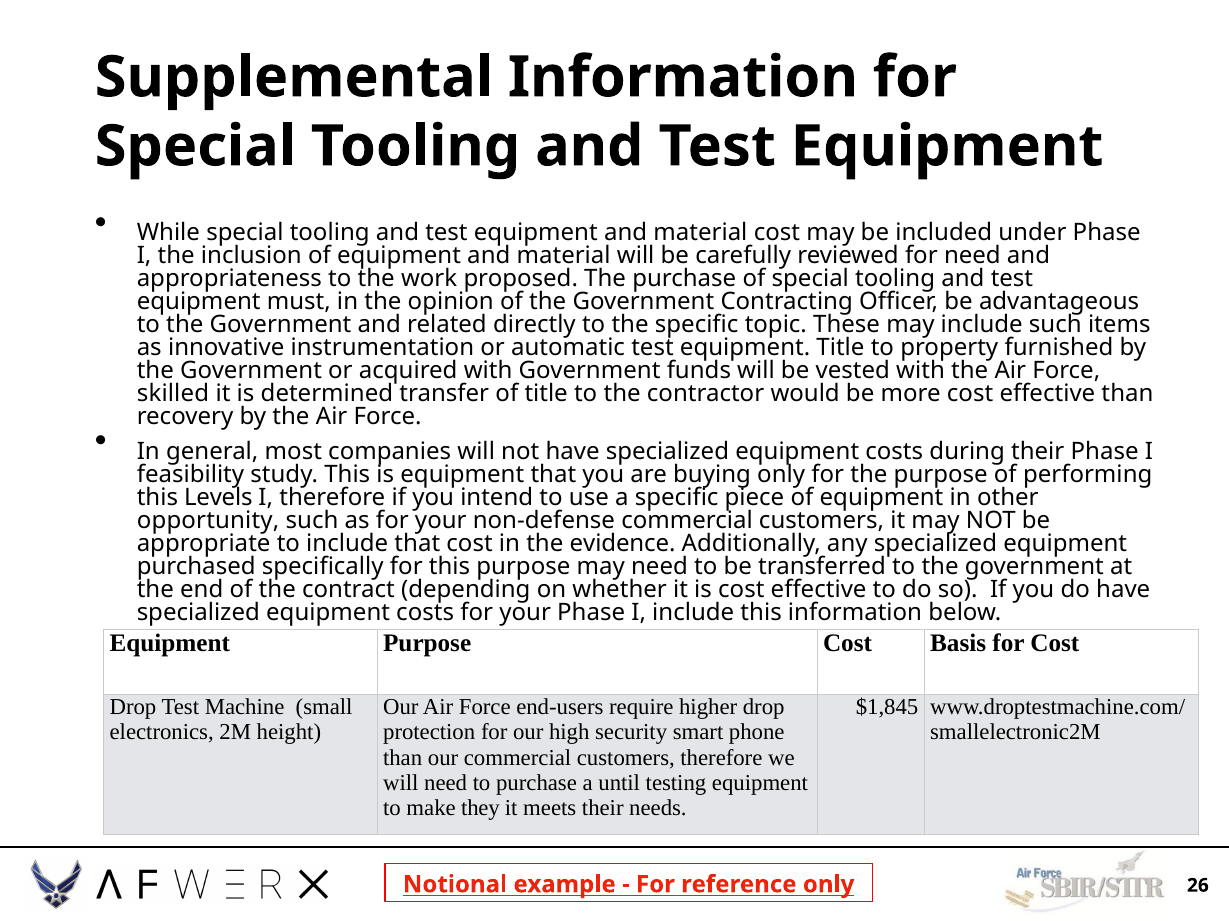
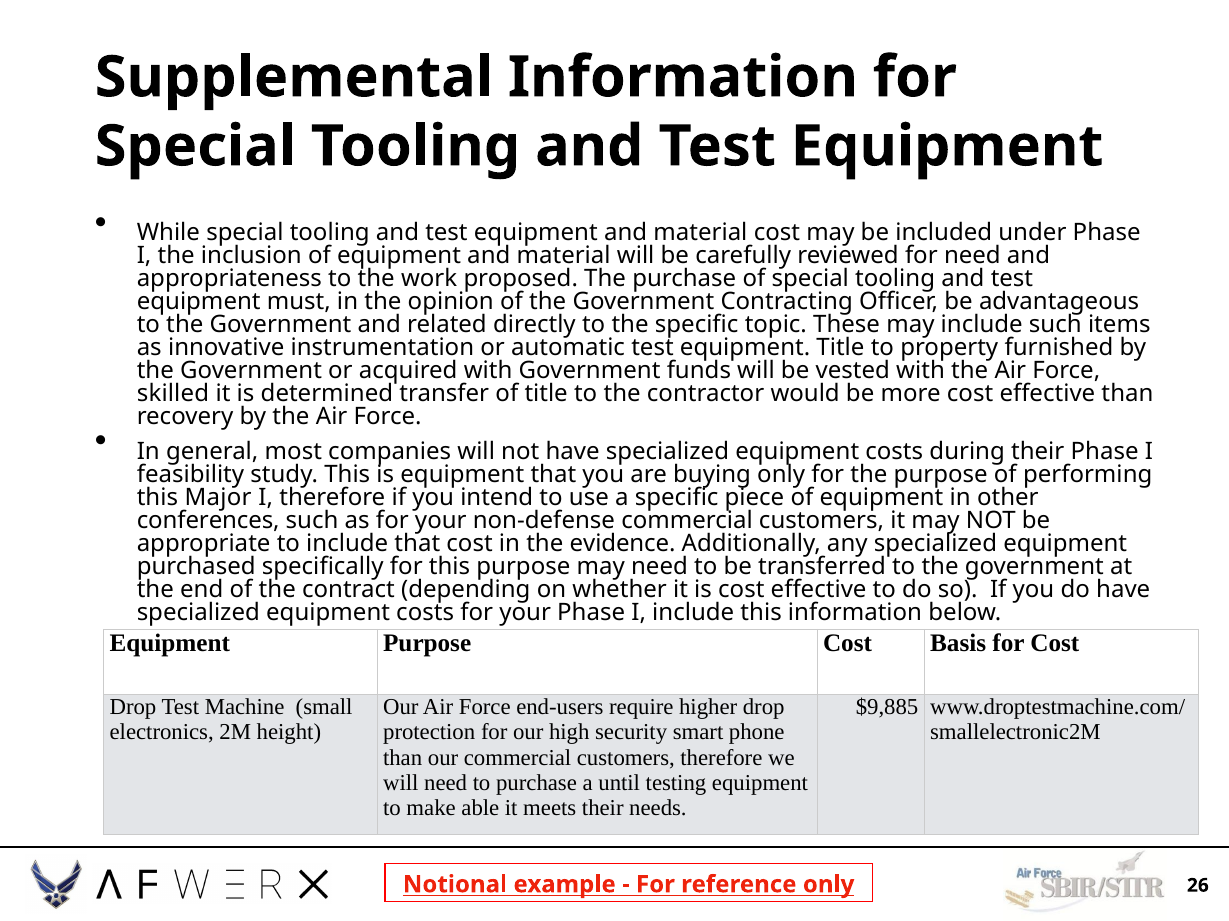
Levels: Levels -> Major (218, 498)
opportunity: opportunity -> conferences (208, 521)
$1,845: $1,845 -> $9,885 (887, 708)
they: they -> able (480, 809)
